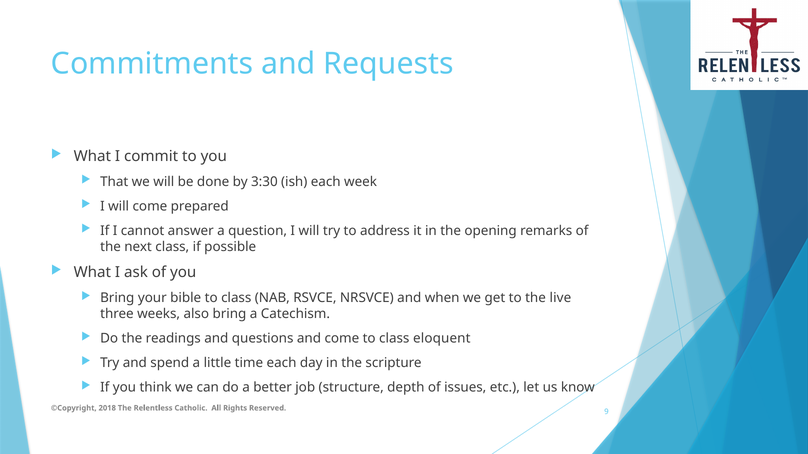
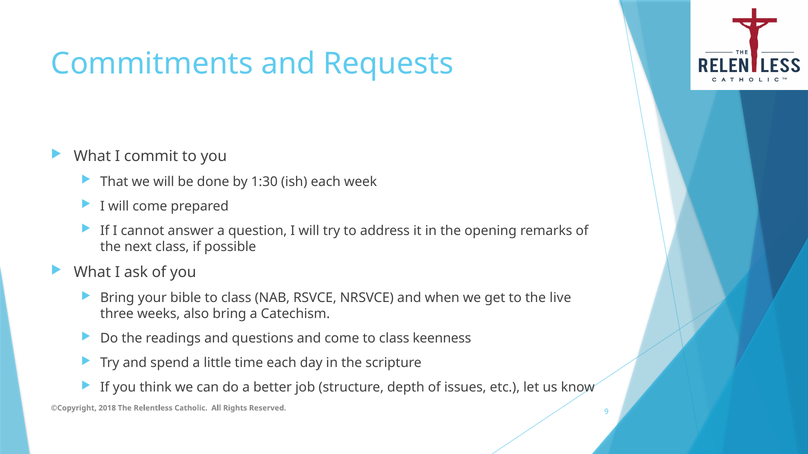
3:30: 3:30 -> 1:30 (264, 182)
eloquent: eloquent -> keenness (442, 339)
